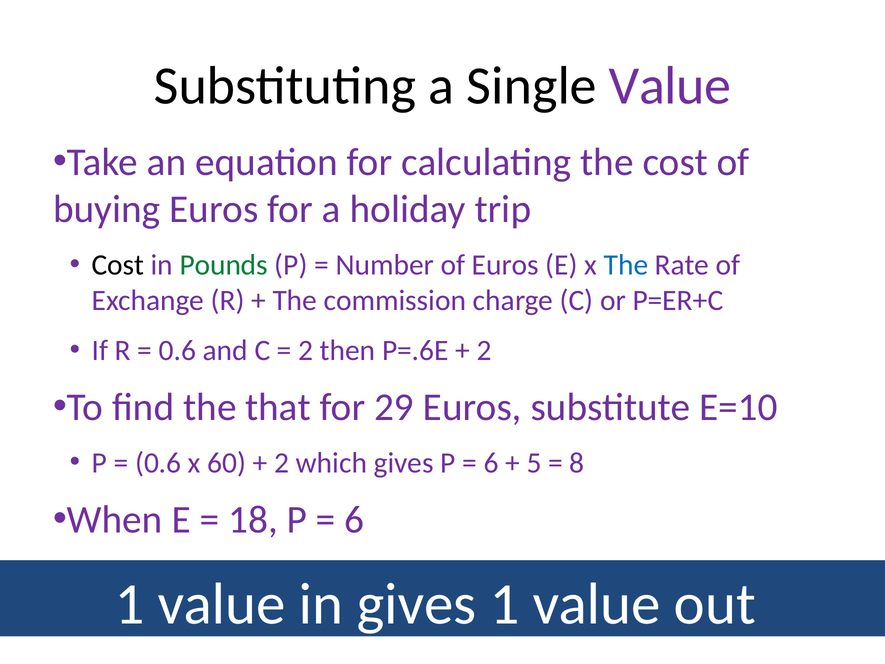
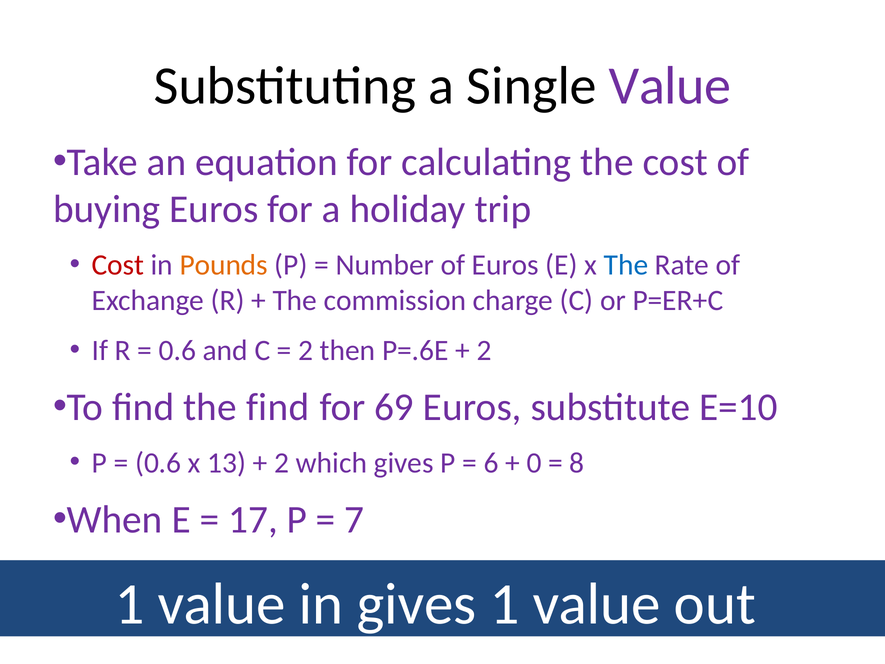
Cost colour: black -> red (118, 265)
Pounds colour: green -> orange (224, 265)
the that: that -> find (278, 407)
29: 29 -> 69 (394, 407)
60: 60 -> 13 (227, 463)
5: 5 -> 0 (534, 463)
18: 18 -> 17 (253, 519)
6: 6 -> 7 (354, 519)
